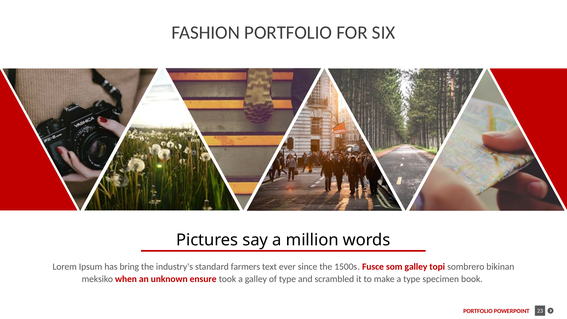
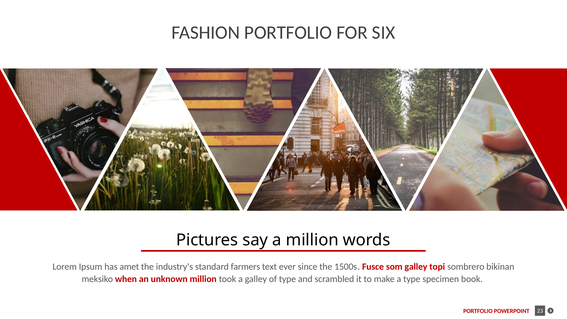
bring: bring -> amet (129, 266)
unknown ensure: ensure -> million (203, 279)
